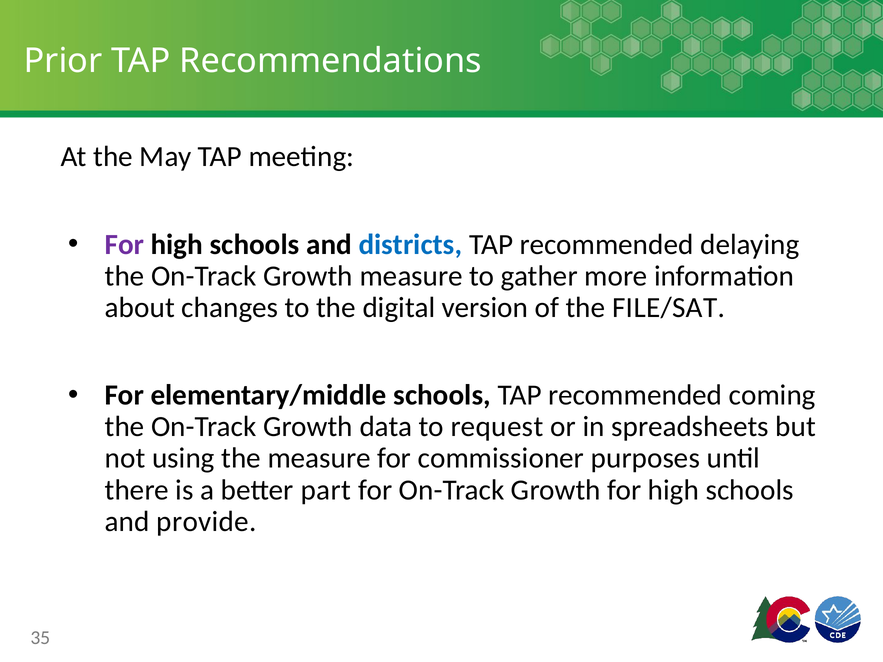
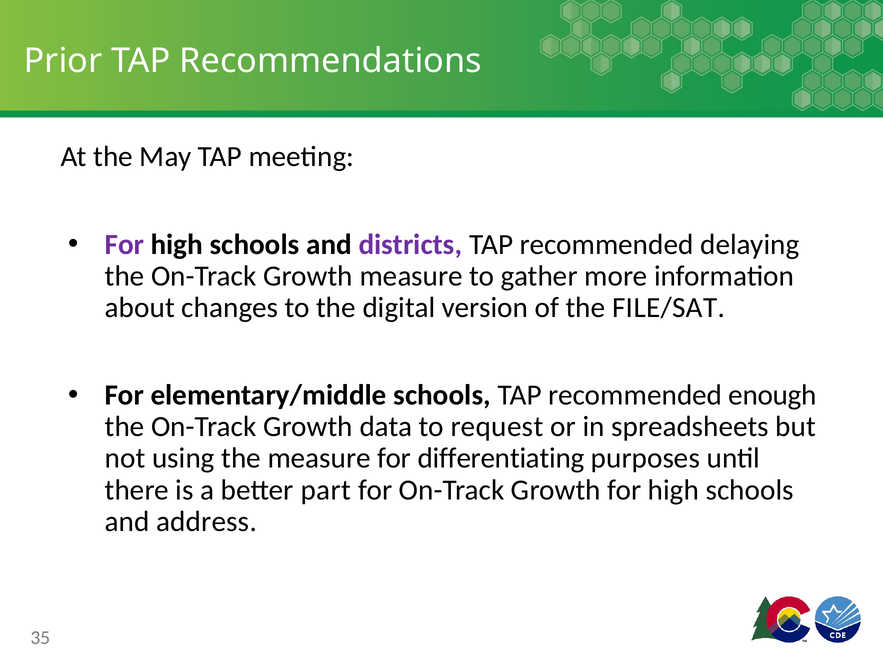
districts colour: blue -> purple (410, 245)
coming: coming -> enough (772, 395)
commissioner: commissioner -> differentiating (501, 458)
provide: provide -> address (207, 522)
